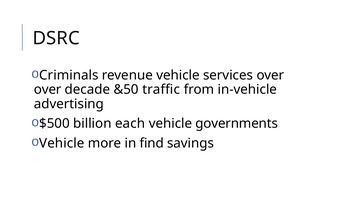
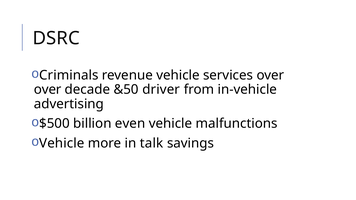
traffic: traffic -> driver (161, 90)
each: each -> even (130, 124)
governments: governments -> malfunctions (237, 124)
find: find -> talk (152, 143)
